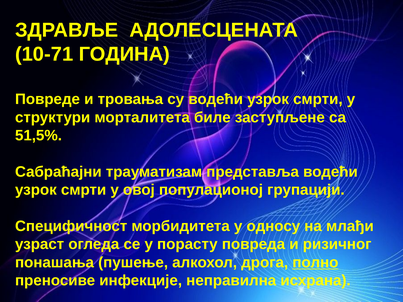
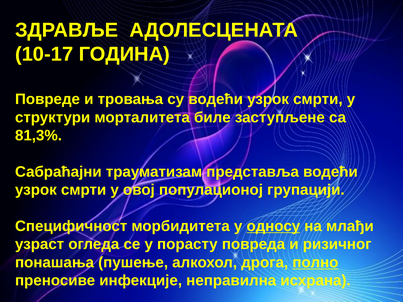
10-71: 10-71 -> 10-17 (44, 54)
51,5%: 51,5% -> 81,3% (39, 136)
односу underline: none -> present (273, 226)
